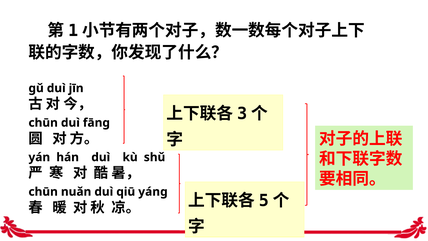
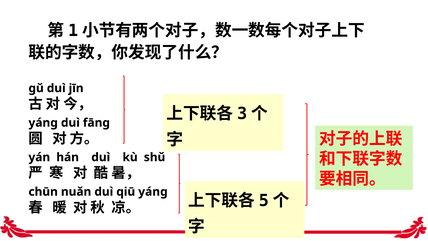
chūn: chūn -> yáng (43, 123)
